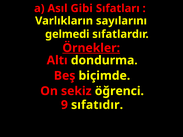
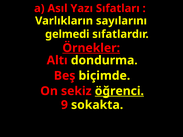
Gibi: Gibi -> Yazı (82, 8)
öğrenci underline: none -> present (119, 91)
sıfatıdır: sıfatıdır -> sokakta (97, 105)
